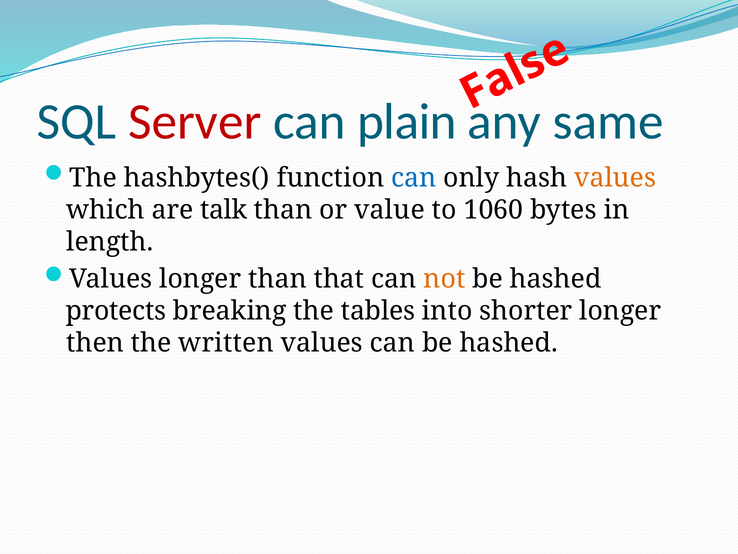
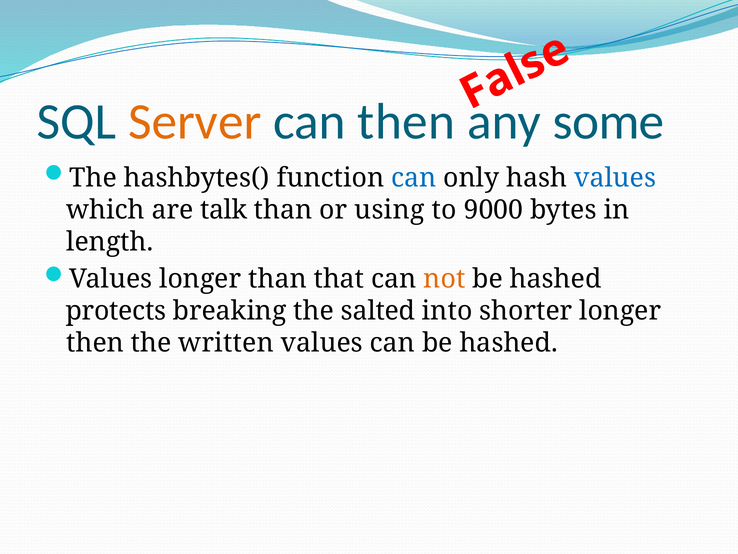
Server colour: red -> orange (195, 122)
can plain: plain -> then (406, 122)
same: same -> some (609, 122)
values colour: orange -> blue (615, 178)
value: value -> using (389, 210)
1060: 1060 -> 9000 (493, 210)
tables: tables -> salted (378, 311)
